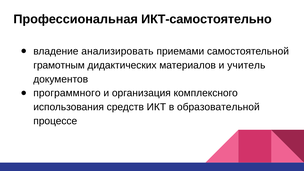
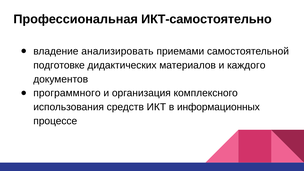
грамотным: грамотным -> подготовке (59, 65)
учитель: учитель -> каждого (246, 65)
образовательной: образовательной -> информационных (218, 107)
